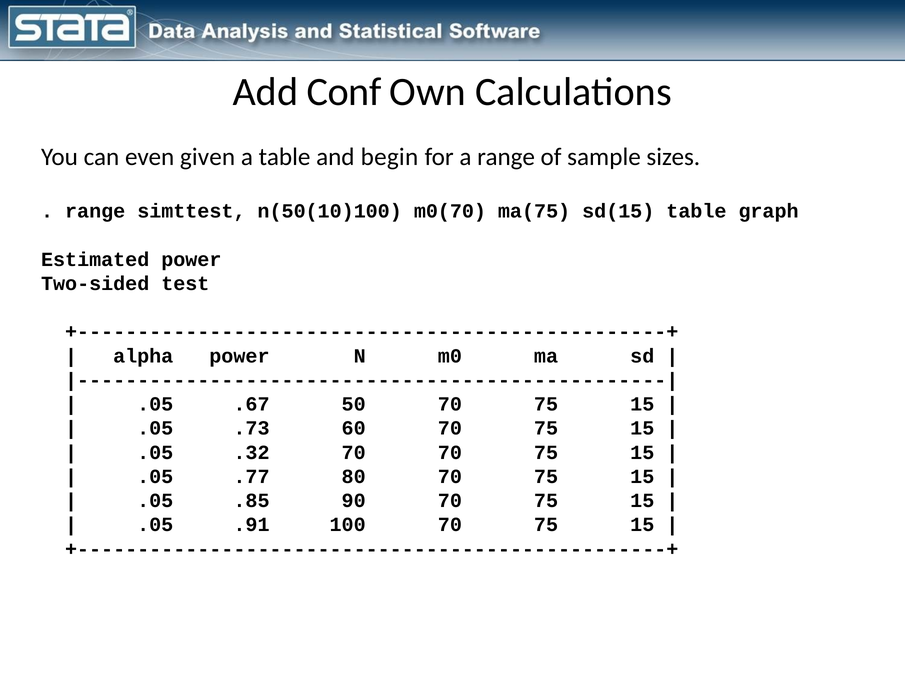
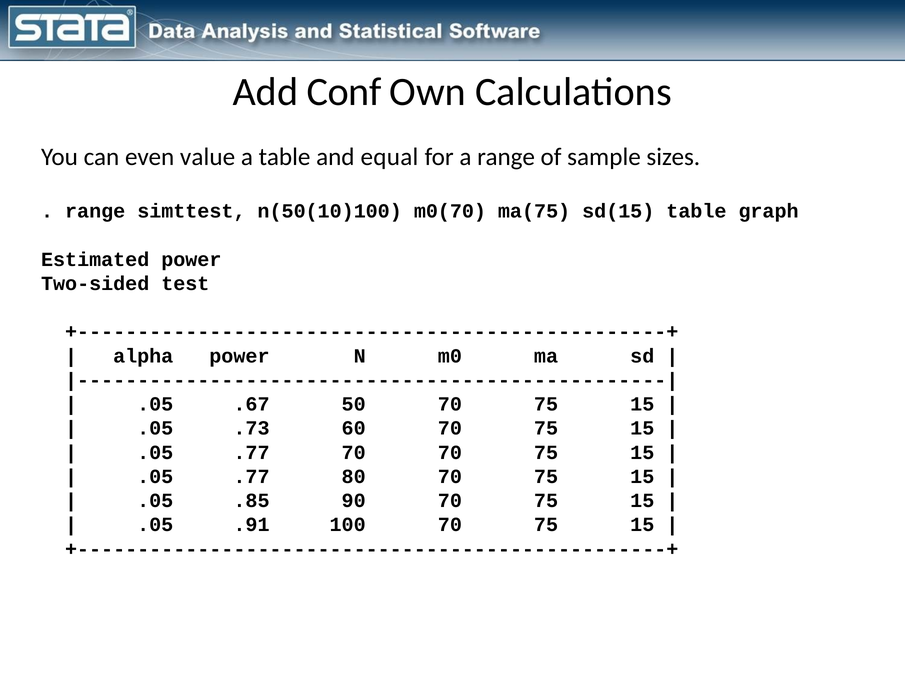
given: given -> value (208, 157)
begin: begin -> equal (389, 157)
.32: .32 -> .77 (251, 452)
